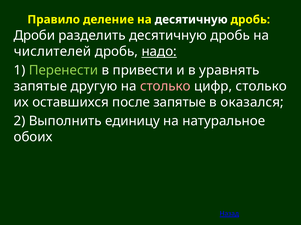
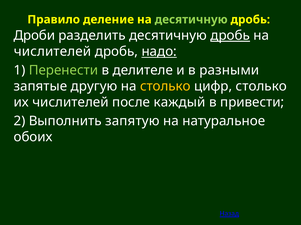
десятичную colour: white -> light green (191, 20)
дробь underline: none -> present (230, 36)
привести: привести -> делителе (143, 70)
уравнять: уравнять -> разными (229, 70)
столько colour: pink -> yellow (165, 87)
их оставшихся: оставшихся -> числителей (70, 103)
после запятые: запятые -> каждый (180, 103)
оказался: оказался -> привести (252, 103)
единицу: единицу -> запятую (132, 121)
